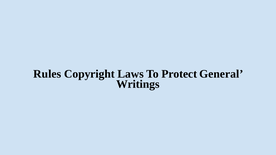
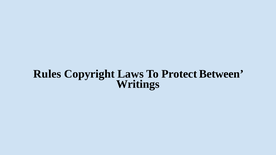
General: General -> Between (221, 74)
